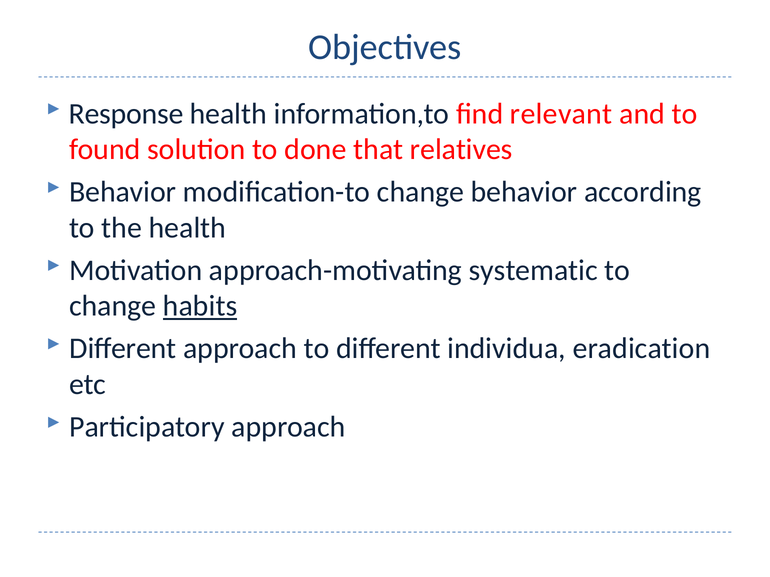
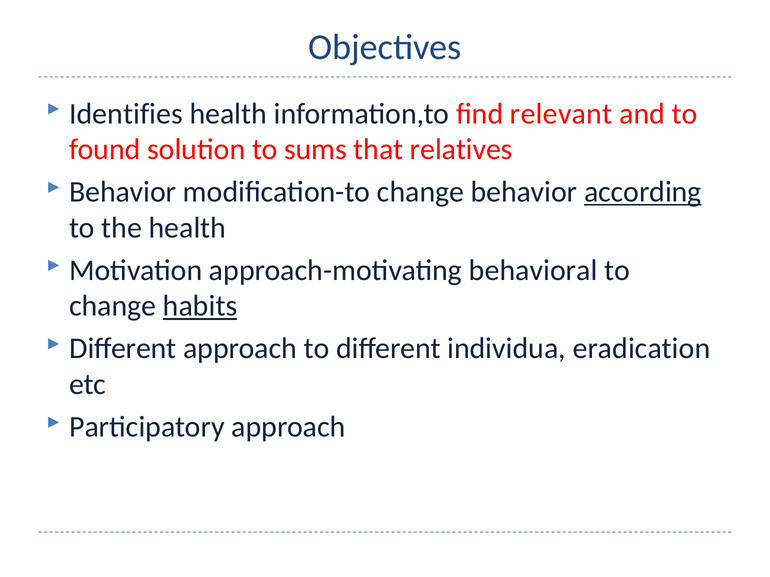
Response: Response -> Identifies (126, 114)
done: done -> sums (316, 150)
according underline: none -> present (643, 192)
systematic: systematic -> behavioral (533, 270)
